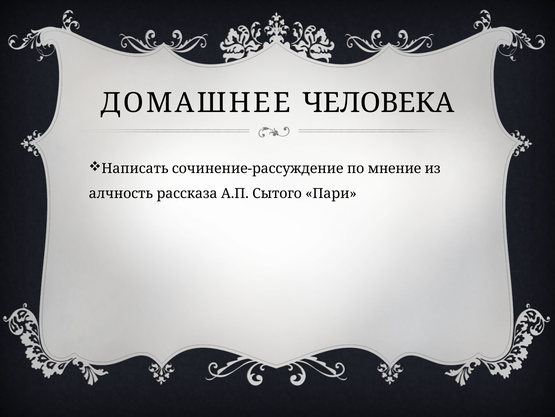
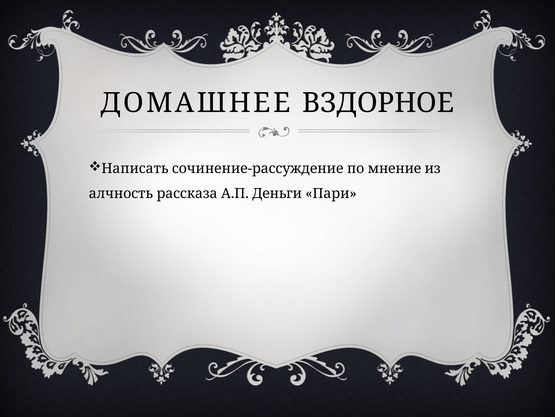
ЧЕЛОВЕКА: ЧЕЛОВЕКА -> ВЗДОРНОЕ (378, 103)
Сытого: Сытого -> Деньги (277, 193)
